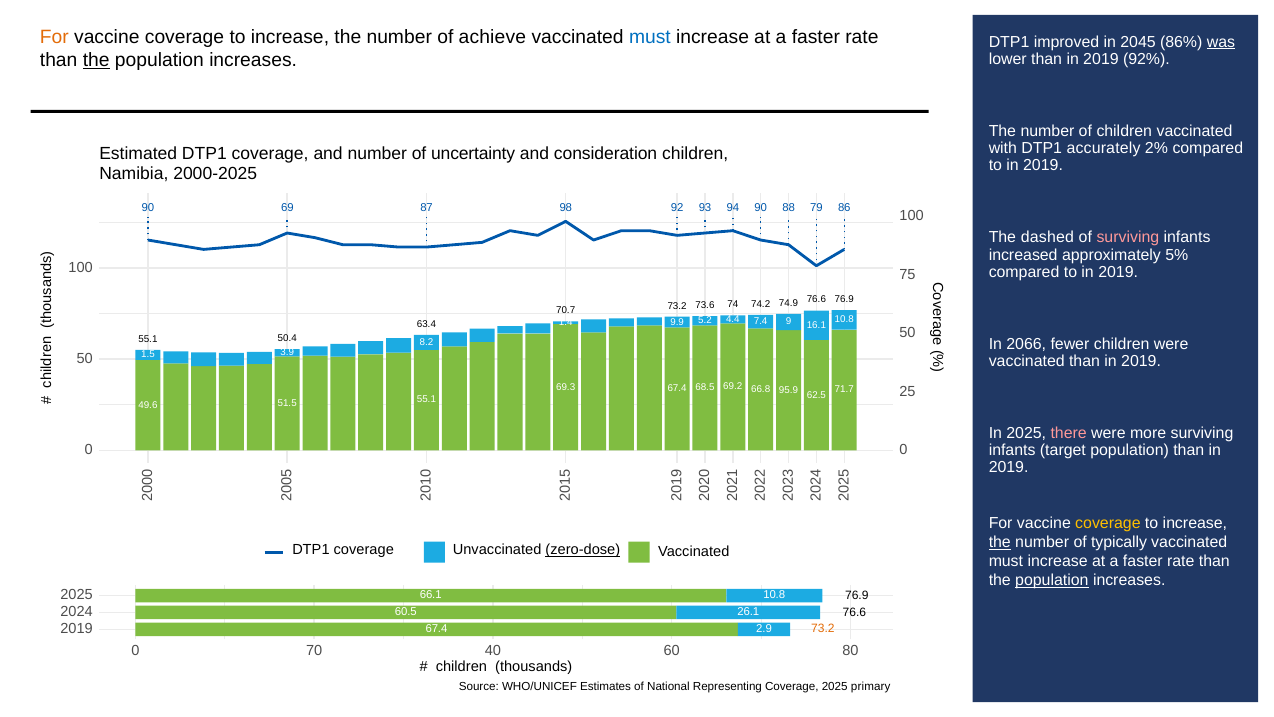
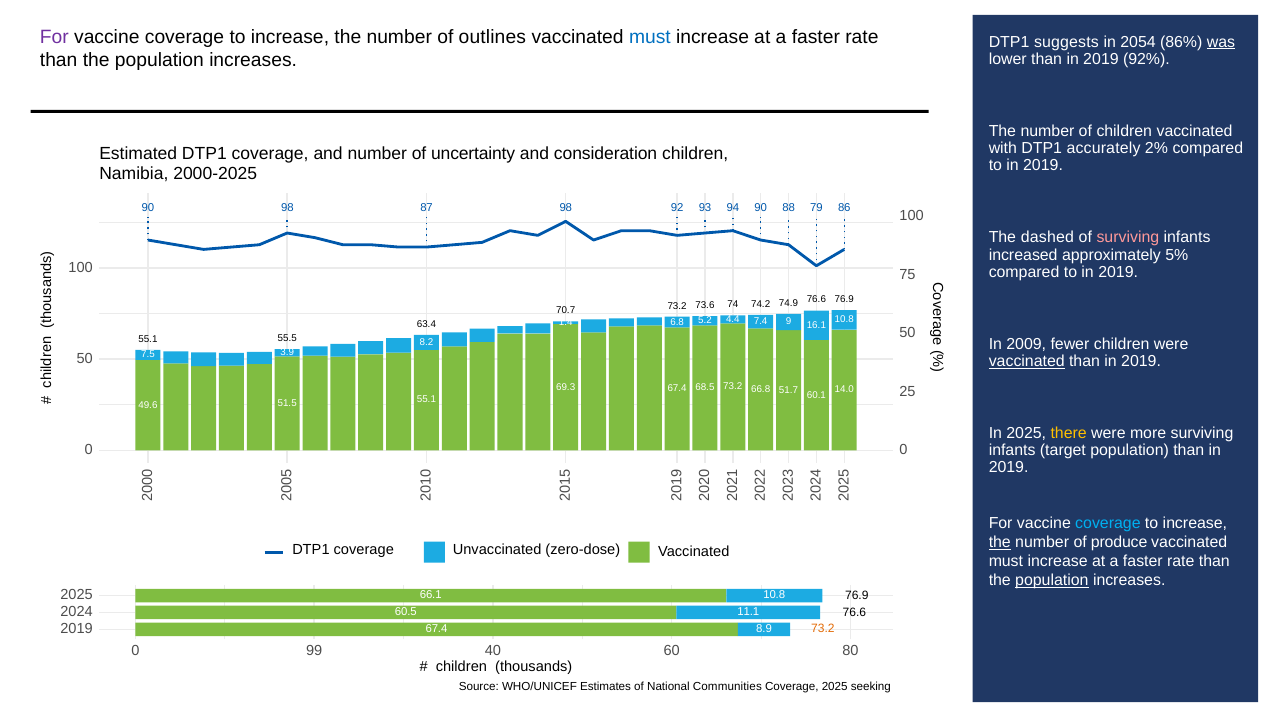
For colour: orange -> purple (54, 37)
achieve: achieve -> outlines (492, 37)
improved: improved -> suggests (1066, 42)
2045: 2045 -> 2054 (1138, 42)
the underline: present -> none (96, 60)
90 69: 69 -> 98 (287, 207)
9.9: 9.9 -> 6.8 (677, 322)
50.4: 50.4 -> 55.5 (287, 338)
2066: 2066 -> 2009 (1026, 344)
1.5: 1.5 -> 7.5 (148, 354)
vaccinated underline: none -> present (1027, 361)
69.2: 69.2 -> 73.2 (733, 386)
71.7: 71.7 -> 14.0 (844, 390)
95.9: 95.9 -> 51.7 (789, 390)
62.5: 62.5 -> 60.1 (816, 395)
there colour: pink -> yellow (1069, 433)
coverage colour: yellow -> light blue (1108, 523)
typically: typically -> produce (1119, 542)
zero-dose underline: present -> none (583, 550)
26.1: 26.1 -> 11.1 (748, 612)
2.9: 2.9 -> 8.9 (764, 629)
70: 70 -> 99 (314, 650)
Representing: Representing -> Communities (727, 686)
primary: primary -> seeking (871, 686)
